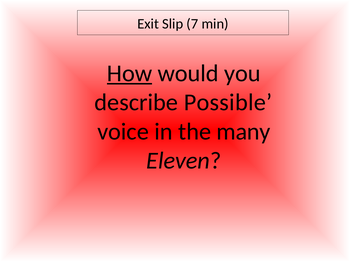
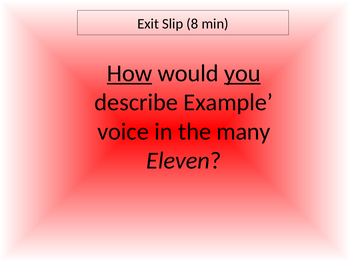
7: 7 -> 8 (192, 24)
you underline: none -> present (242, 73)
Possible: Possible -> Example (228, 103)
